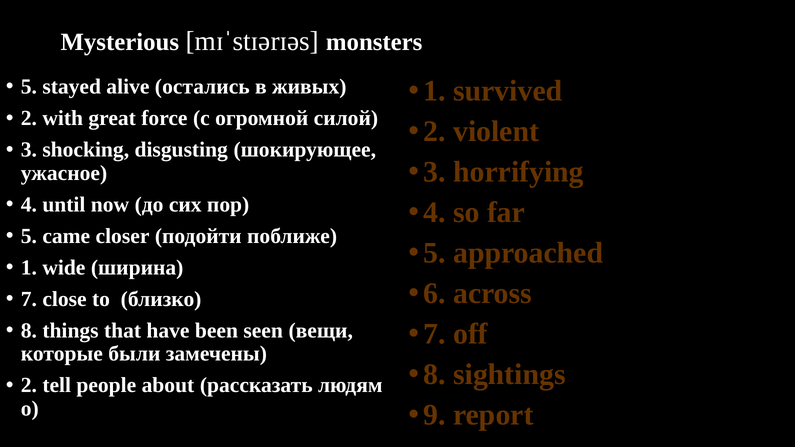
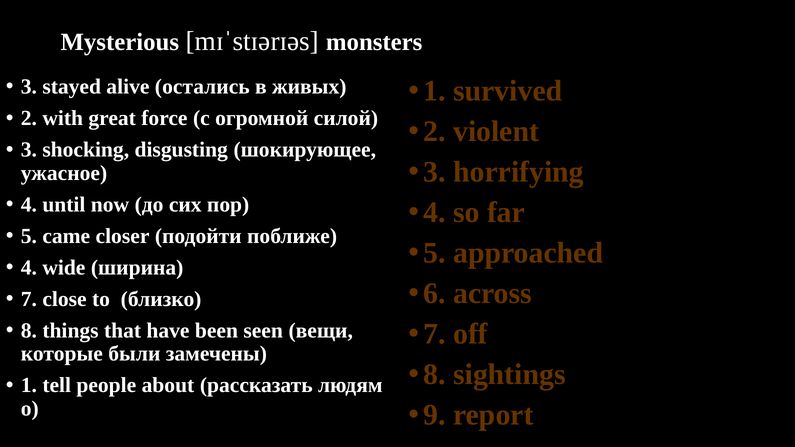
5: 5 -> 3 (29, 87)
1: 1 -> 4 (29, 268)
2: 2 -> 1 (29, 385)
